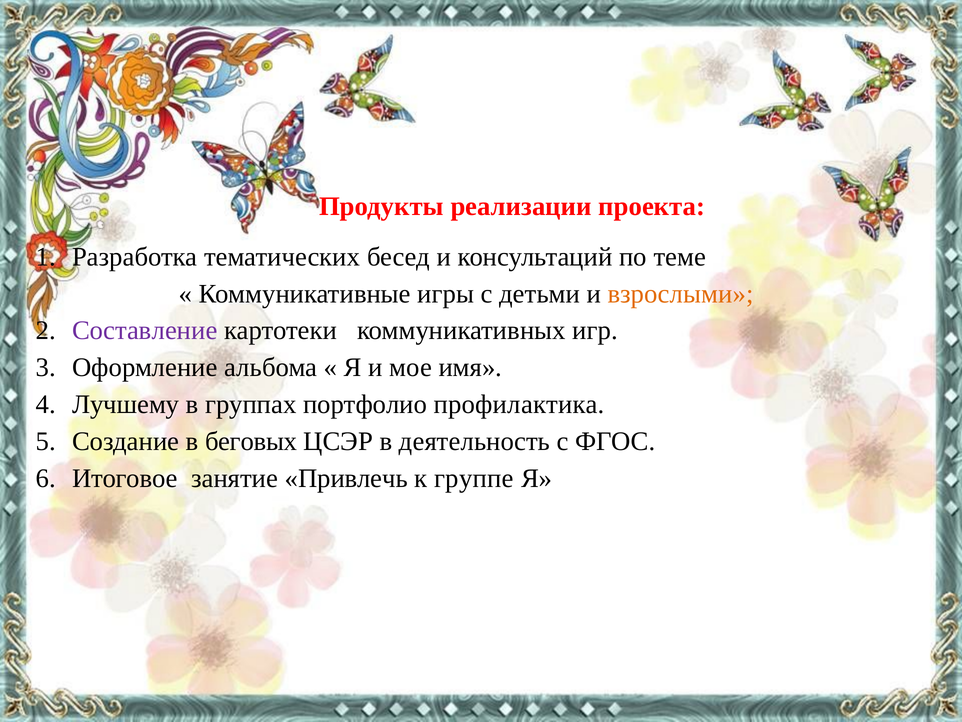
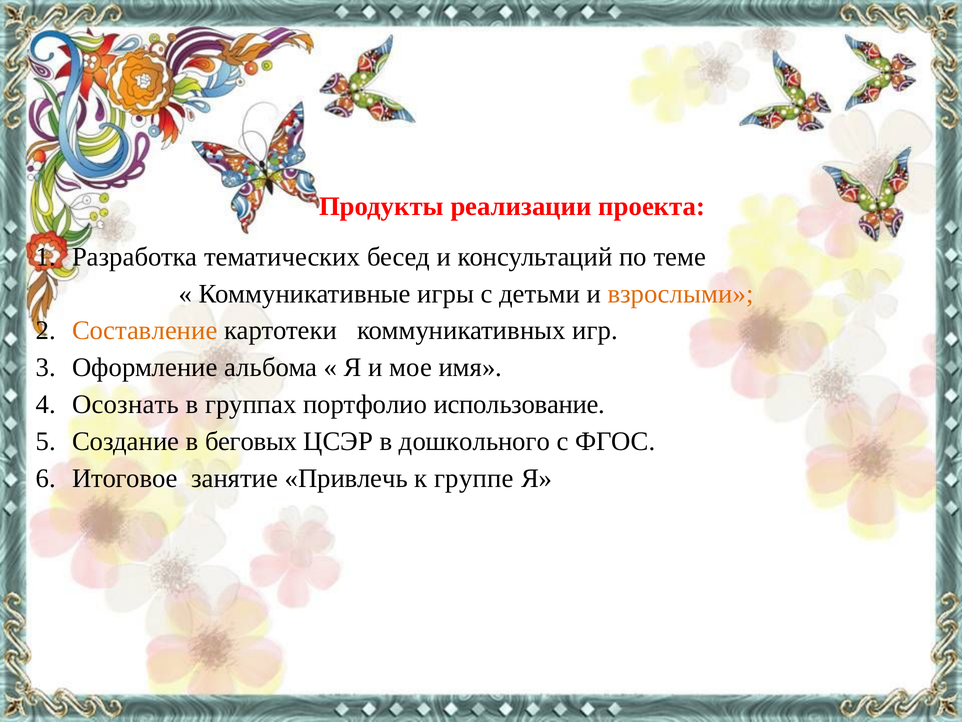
Составление colour: purple -> orange (145, 330)
Лучшему: Лучшему -> Осознать (126, 404)
профилактика: профилактика -> использование (519, 404)
деятельность: деятельность -> дошкольного (475, 441)
